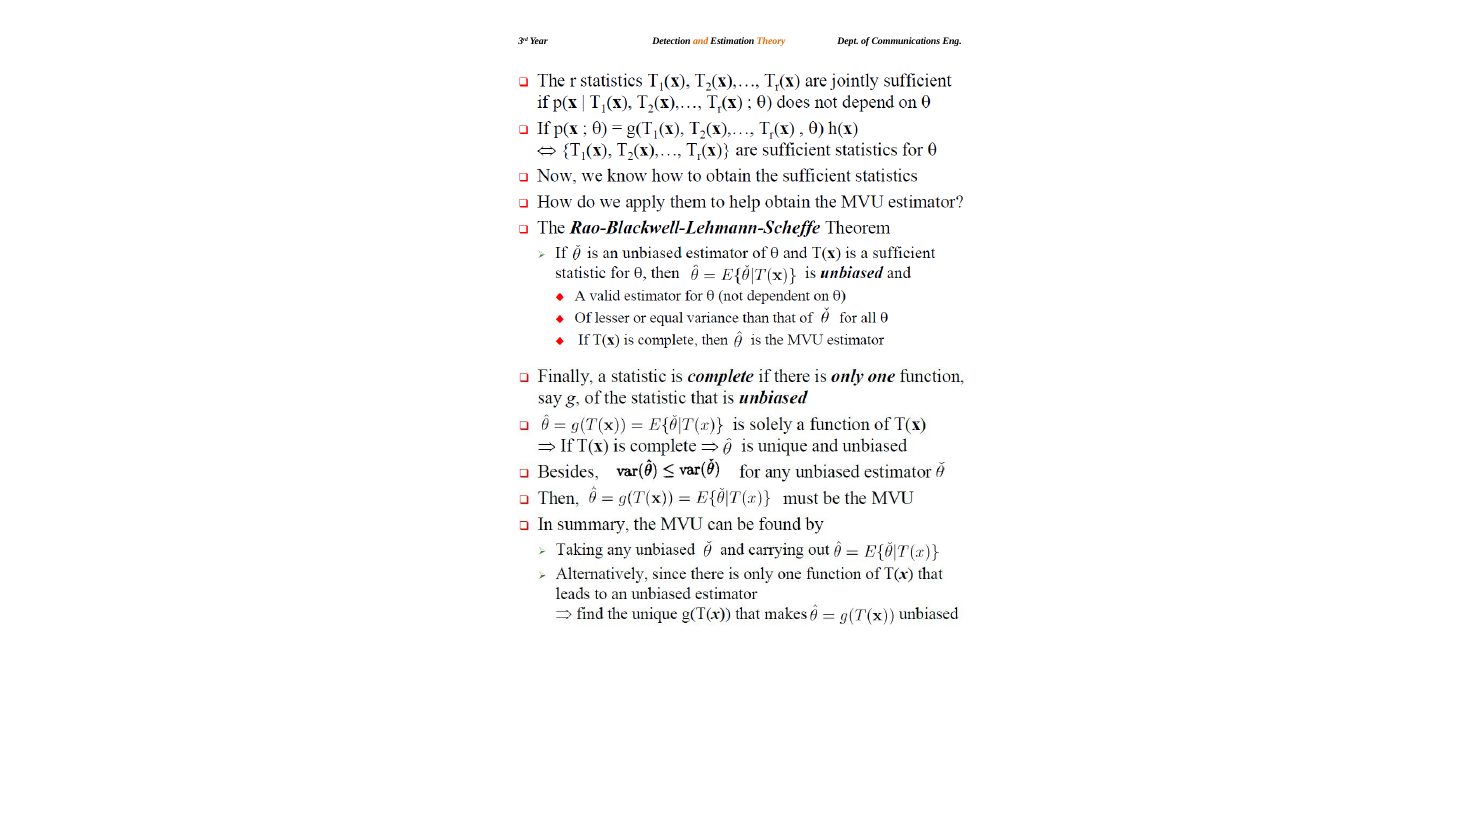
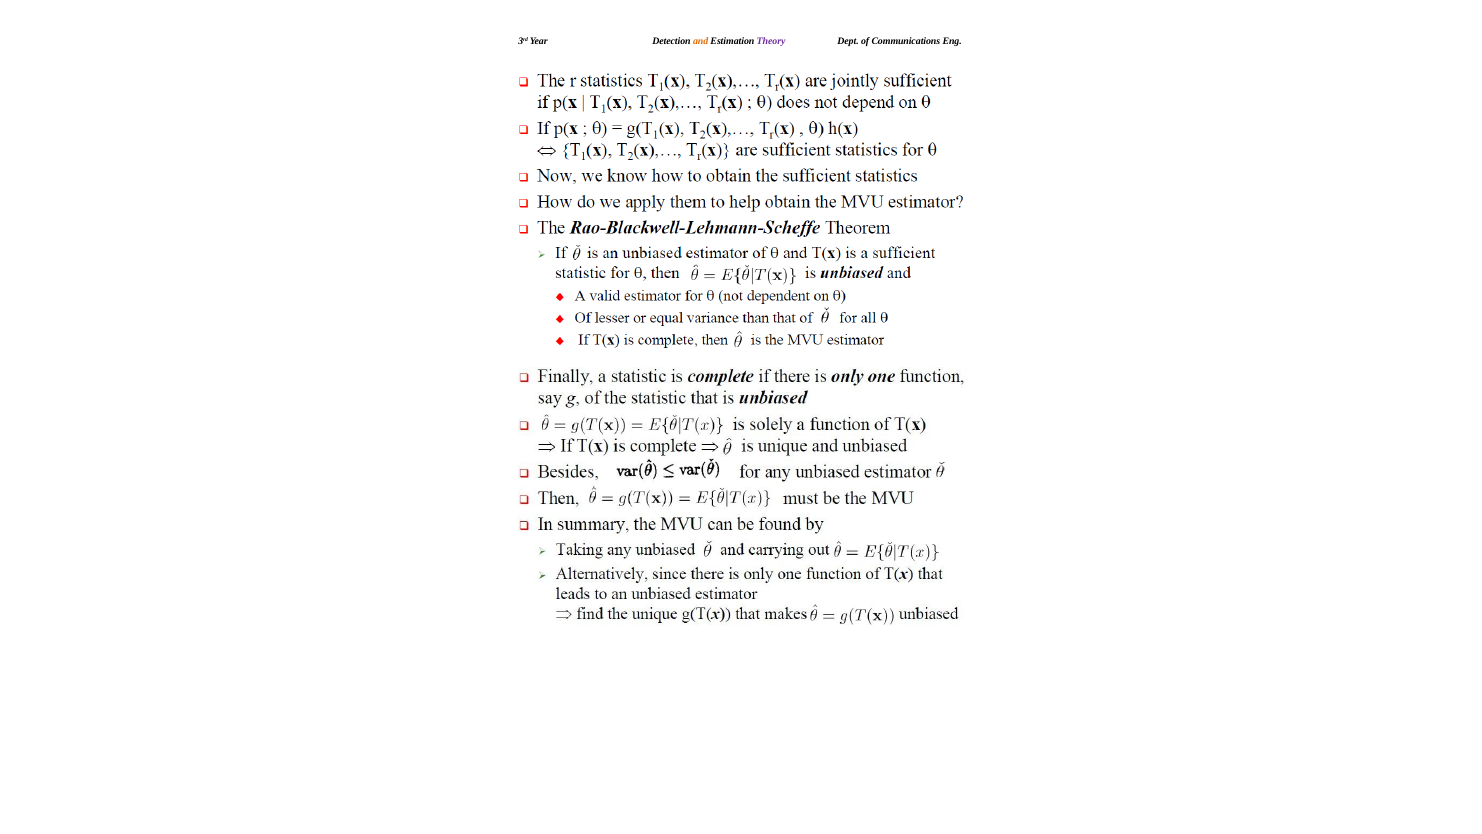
Theory colour: orange -> purple (771, 41)
